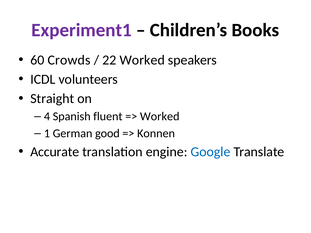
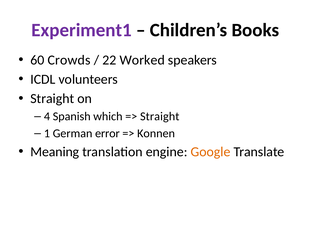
fluent: fluent -> which (108, 117)
Worked: Worked -> Straight (160, 117)
good: good -> error (107, 134)
Accurate: Accurate -> Meaning (55, 152)
Google colour: blue -> orange (211, 152)
